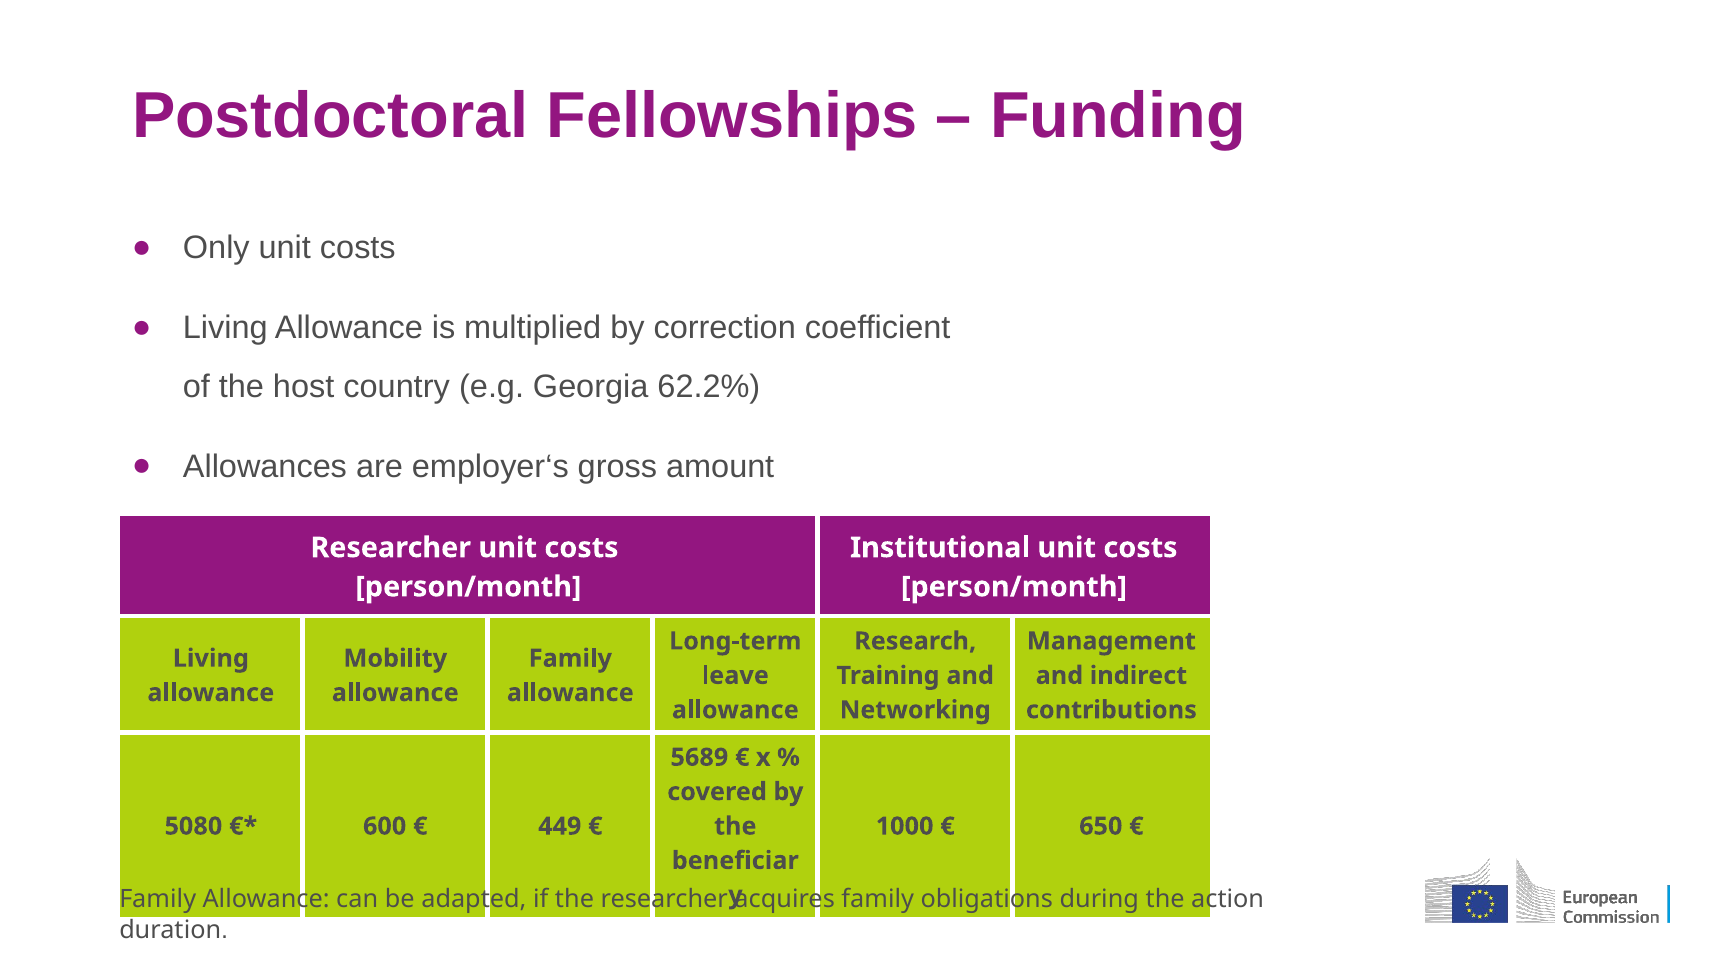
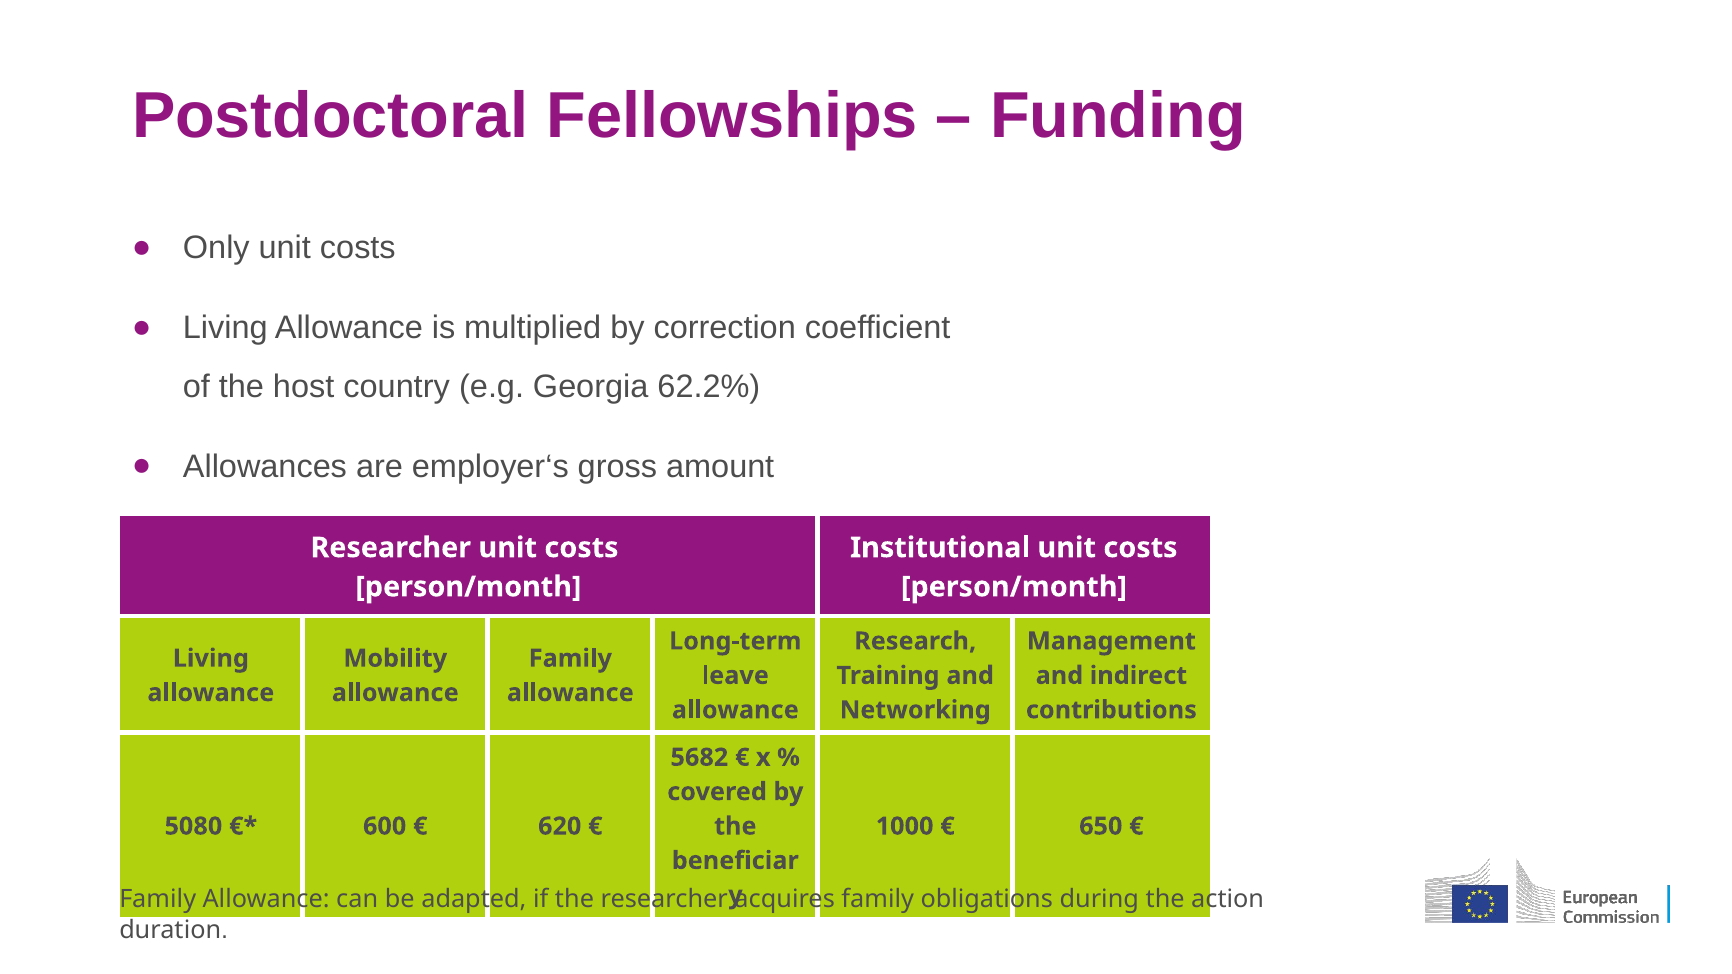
5689: 5689 -> 5682 (699, 758)
449: 449 -> 620 (560, 826)
